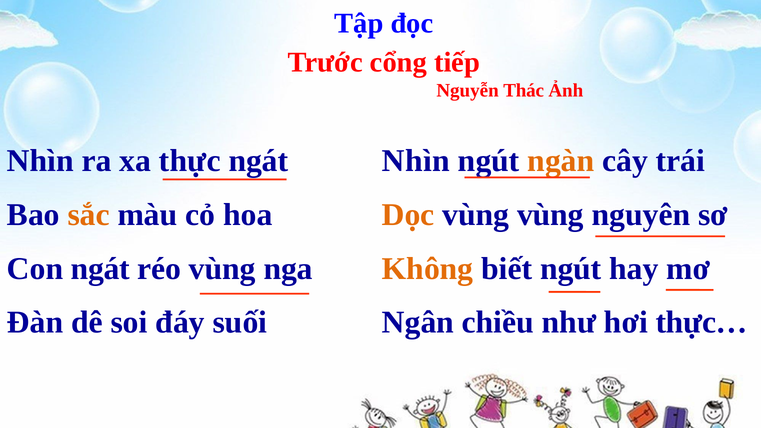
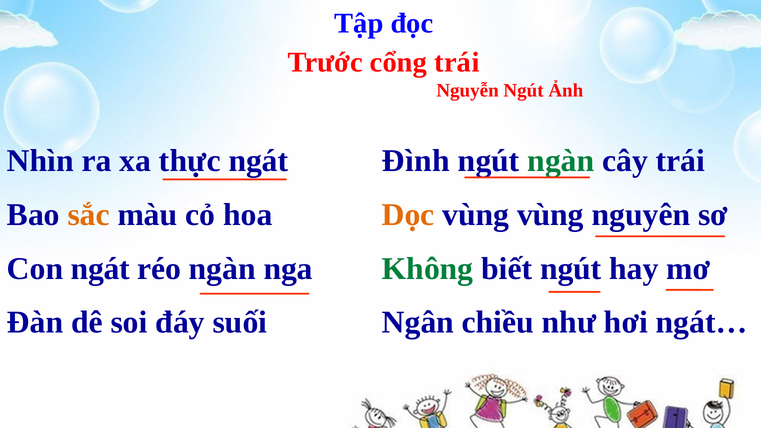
cổng tiếp: tiếp -> trái (457, 62)
Nguyễn Thác: Thác -> Ngút (524, 90)
Nhìn: Nhìn -> Đình (416, 161)
ngàn colour: orange -> green (561, 161)
réo vùng: vùng -> ngàn (222, 269)
Không colour: orange -> green (428, 269)
thực…: thực… -> ngát… (701, 323)
